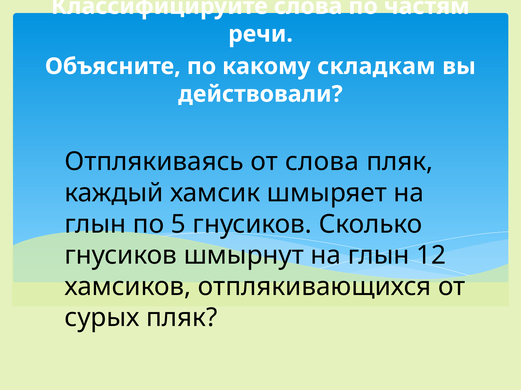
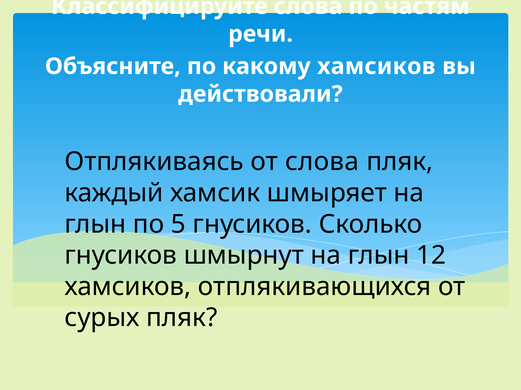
какому складкам: складкам -> хамсиков (376, 67)
